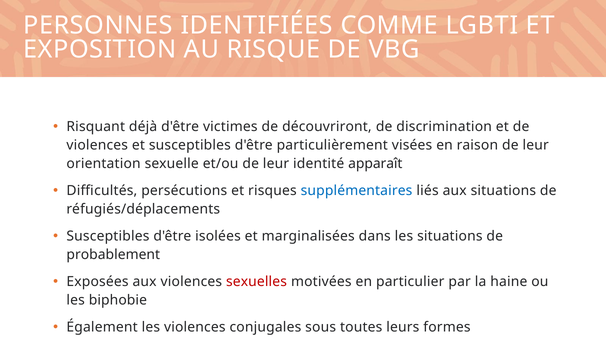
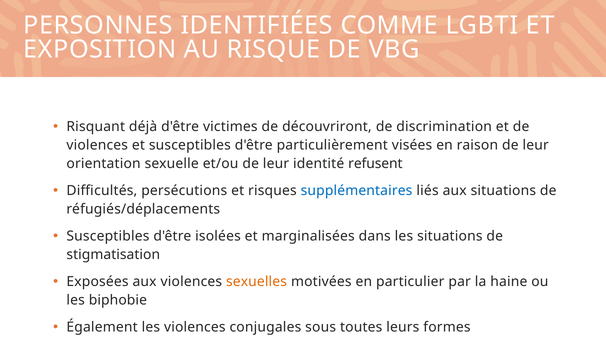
apparaît: apparaît -> refusent (375, 164)
probablement: probablement -> stigmatisation (113, 254)
sexuelles colour: red -> orange (256, 282)
